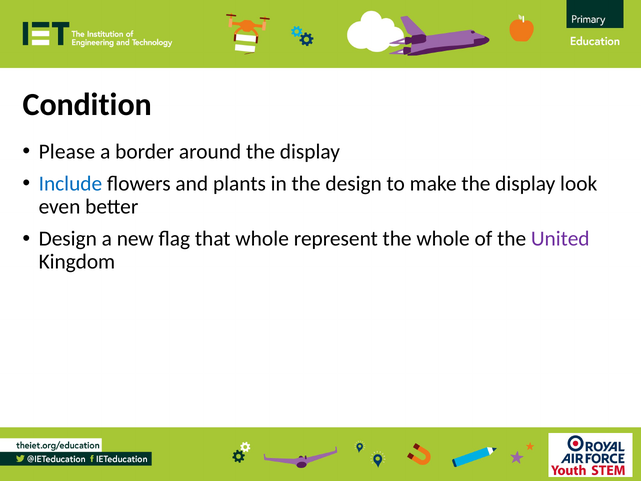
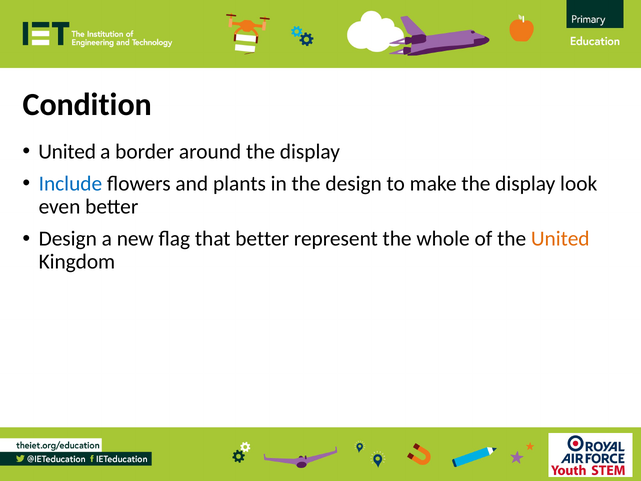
Please: Please -> United (67, 152)
that whole: whole -> better (262, 239)
United colour: purple -> orange (560, 239)
